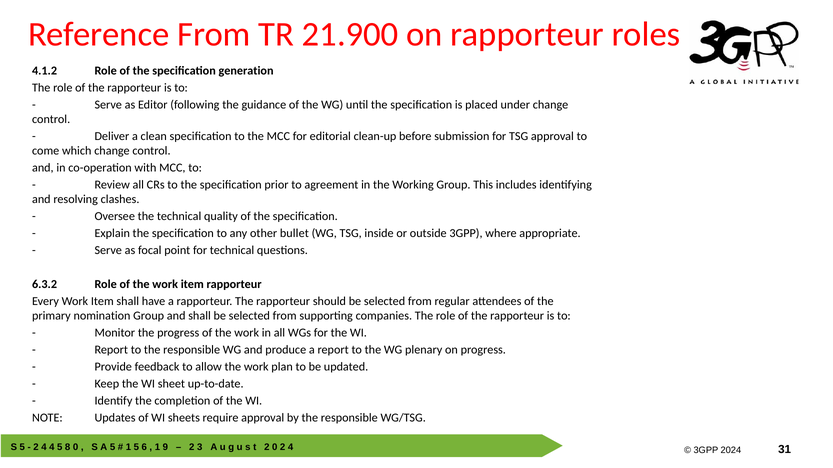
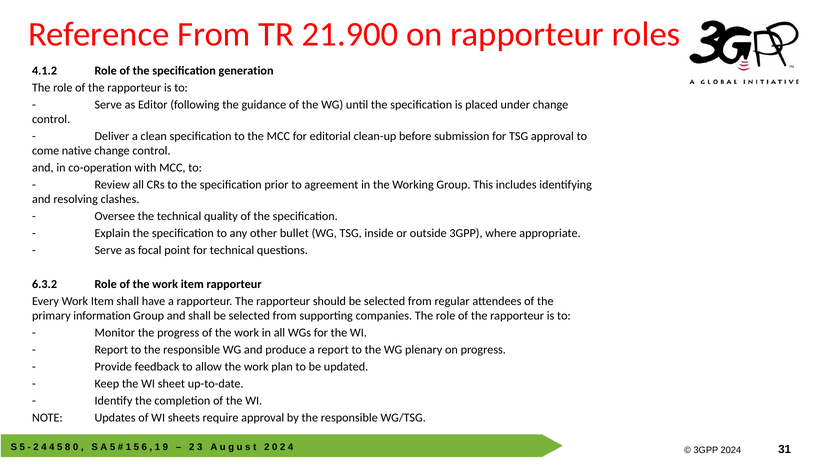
which: which -> native (77, 151)
nomination: nomination -> information (102, 316)
